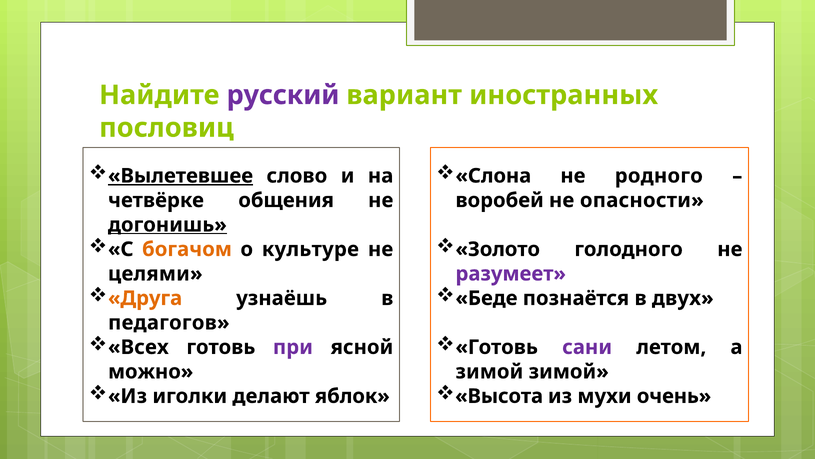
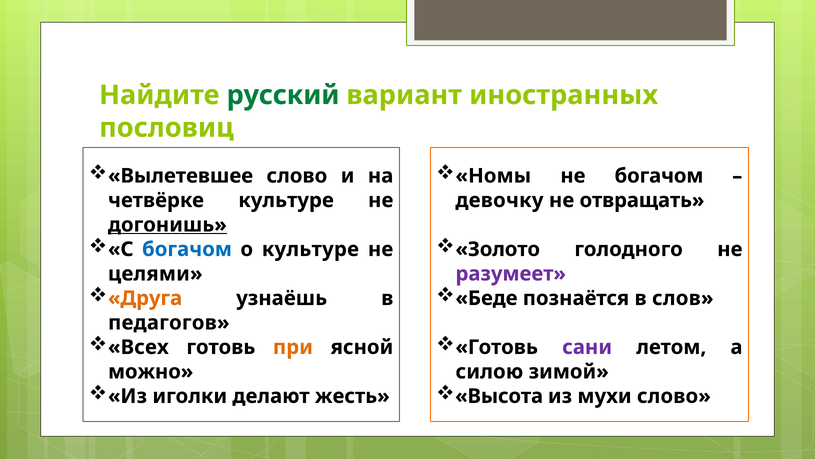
русский colour: purple -> green (283, 95)
Вылетевшее underline: present -> none (181, 176)
Слона: Слона -> Номы (493, 176)
не родного: родного -> богачом (659, 176)
четвёрке общения: общения -> культуре (286, 200)
воробей: воробей -> девочку (499, 200)
опасности: опасности -> отвращать (642, 200)
богачом colour: orange -> blue (187, 249)
двух: двух -> слов (683, 298)
при colour: purple -> orange (293, 347)
зимой: зимой -> силою (489, 371)
яблок: яблок -> жесть (352, 396)
мухи очень: очень -> слово (674, 396)
